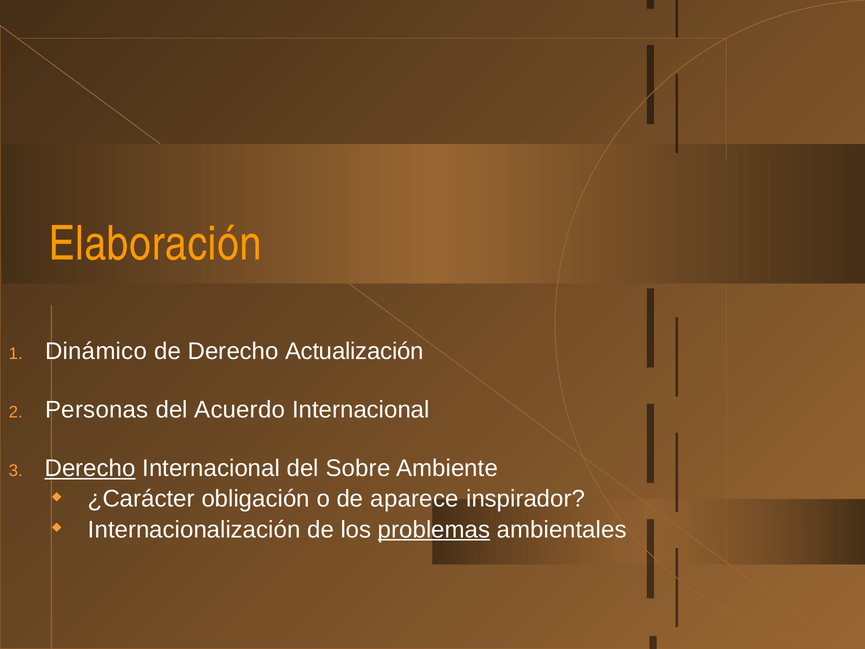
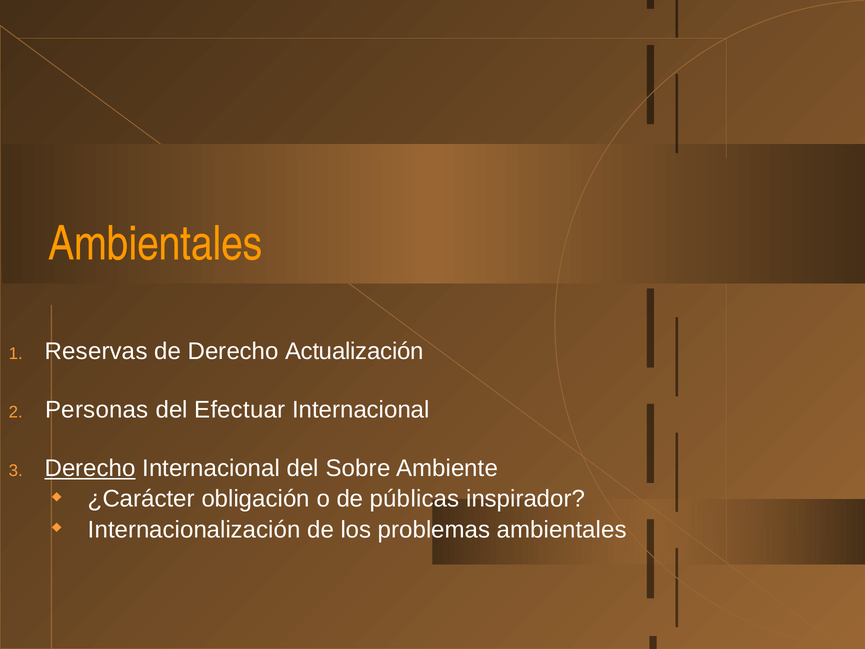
Elaboración: Elaboración -> Ambientales (155, 244)
Dinámico: Dinámico -> Reservas (96, 351)
Acuerdo: Acuerdo -> Efectuar (240, 410)
aparece: aparece -> públicas (415, 499)
problemas underline: present -> none (434, 529)
